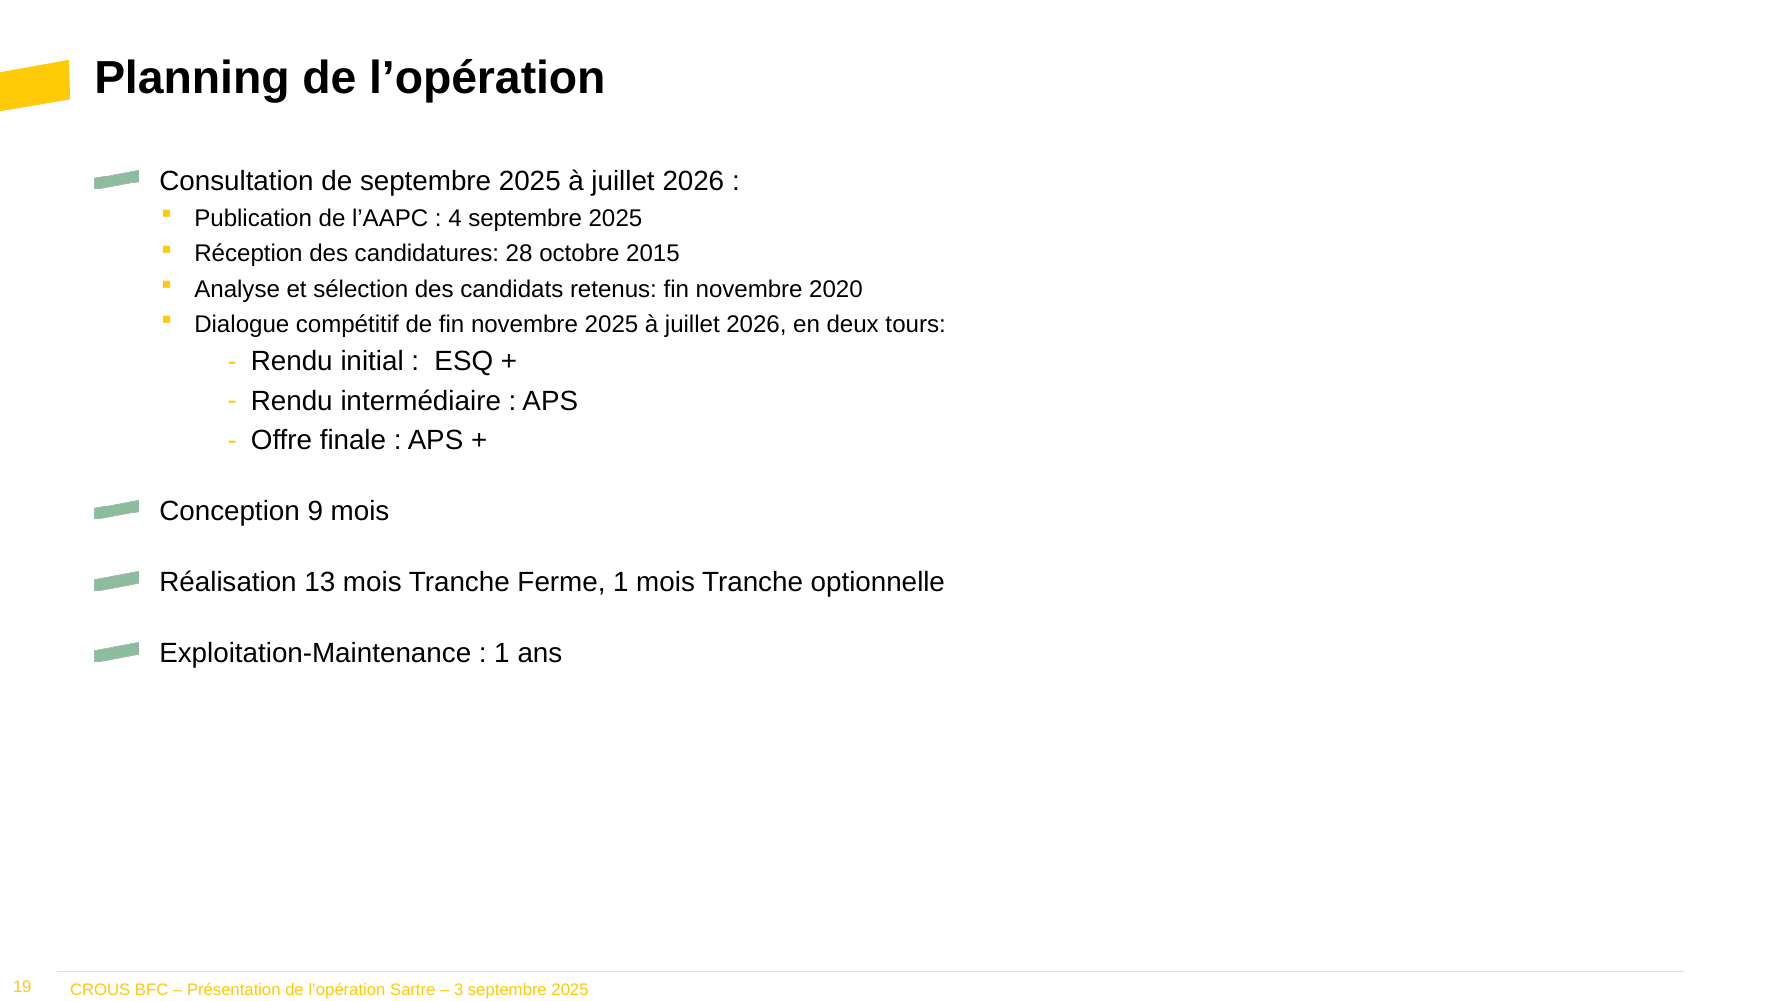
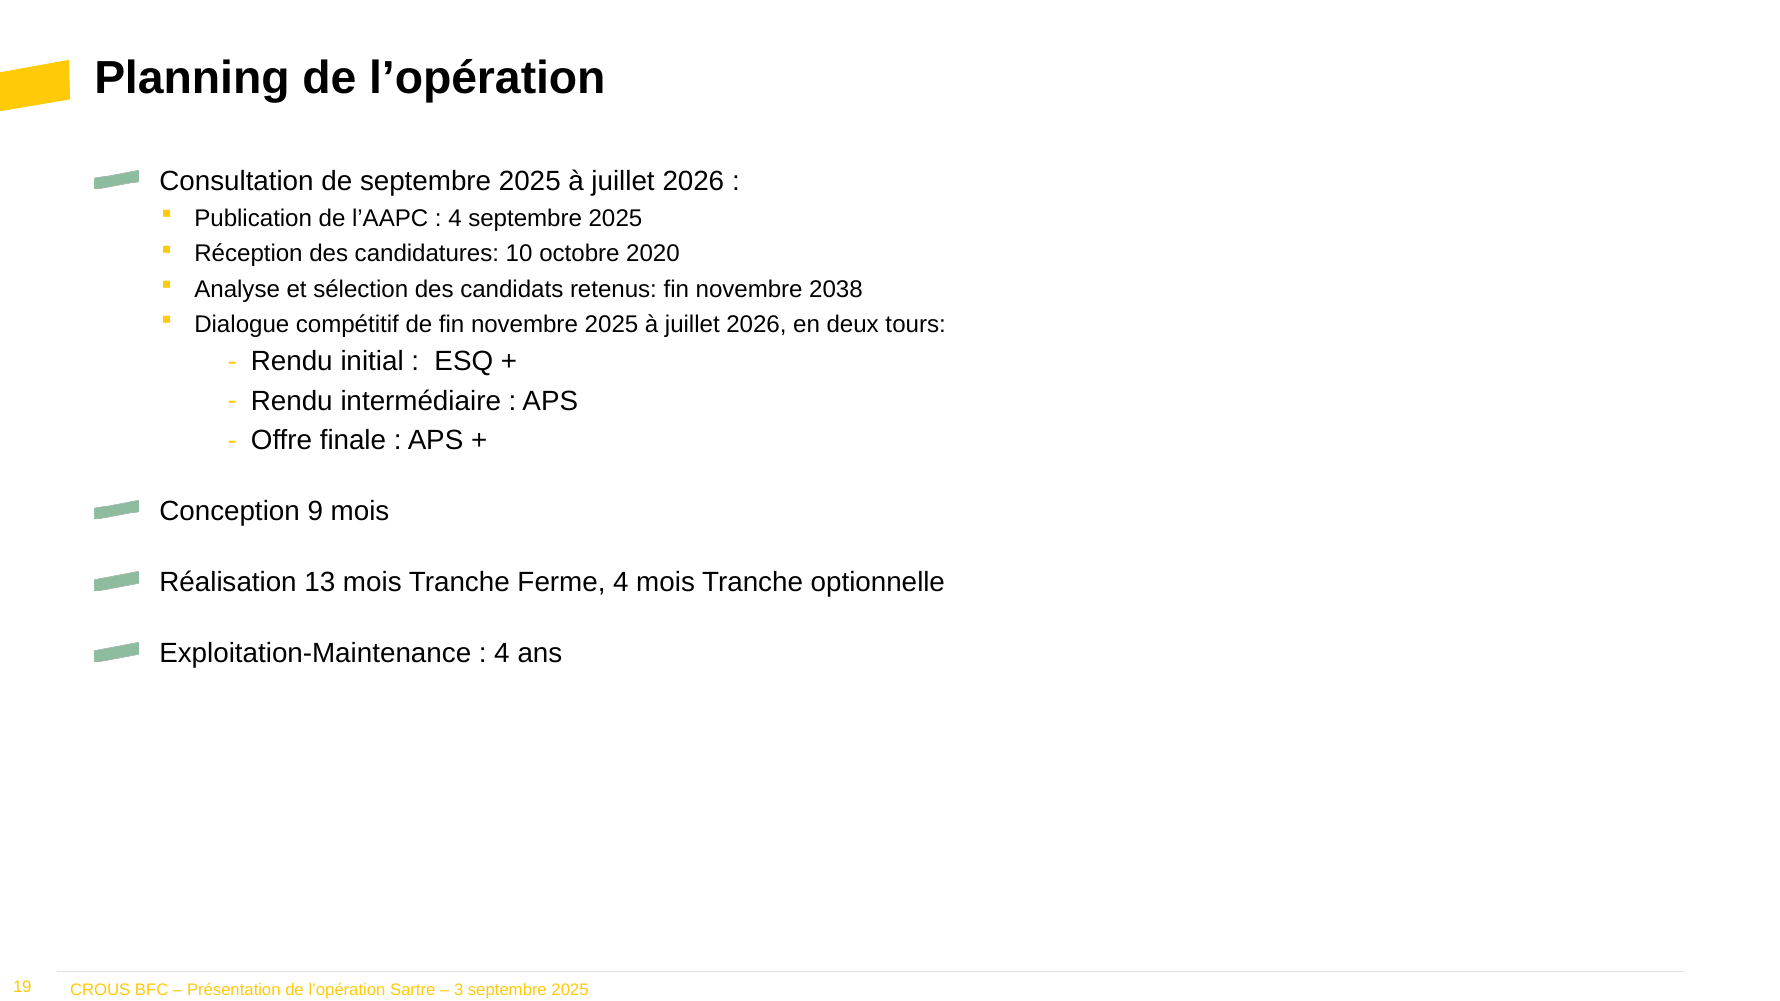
28: 28 -> 10 (519, 254)
2015: 2015 -> 2020 (653, 254)
2020: 2020 -> 2038 (836, 289)
Ferme 1: 1 -> 4 (621, 582)
1: 1 -> 4 (502, 654)
